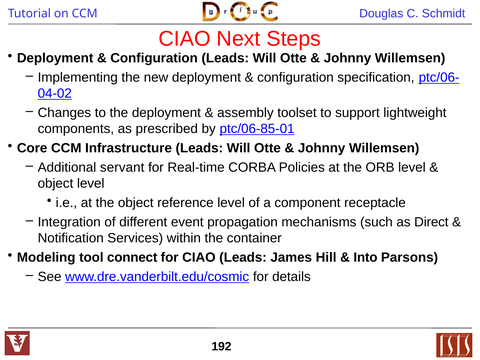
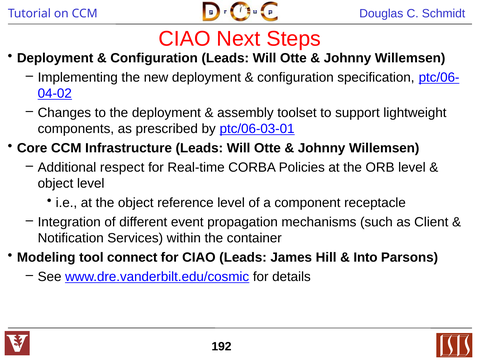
ptc/06-85-01: ptc/06-85-01 -> ptc/06-03-01 (257, 129)
servant: servant -> respect (122, 167)
Direct: Direct -> Client (431, 222)
